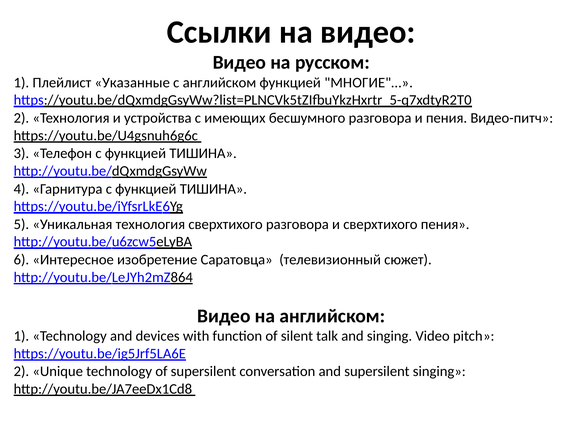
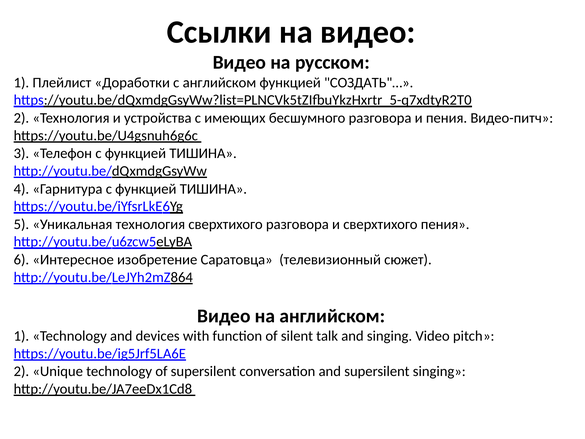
Указанные: Указанные -> Доработки (132, 83)
МНОГИЕ"…: МНОГИЕ"… -> СОЗДАТЬ"… (369, 83)
